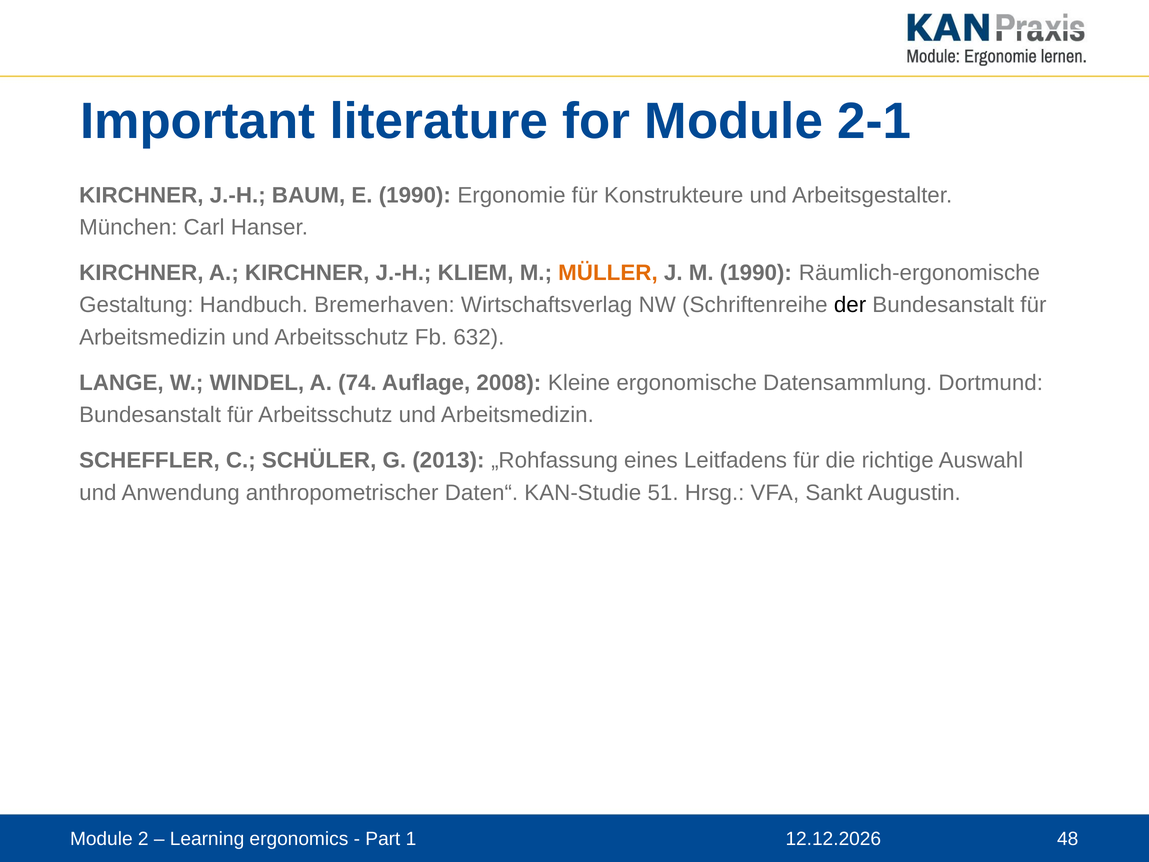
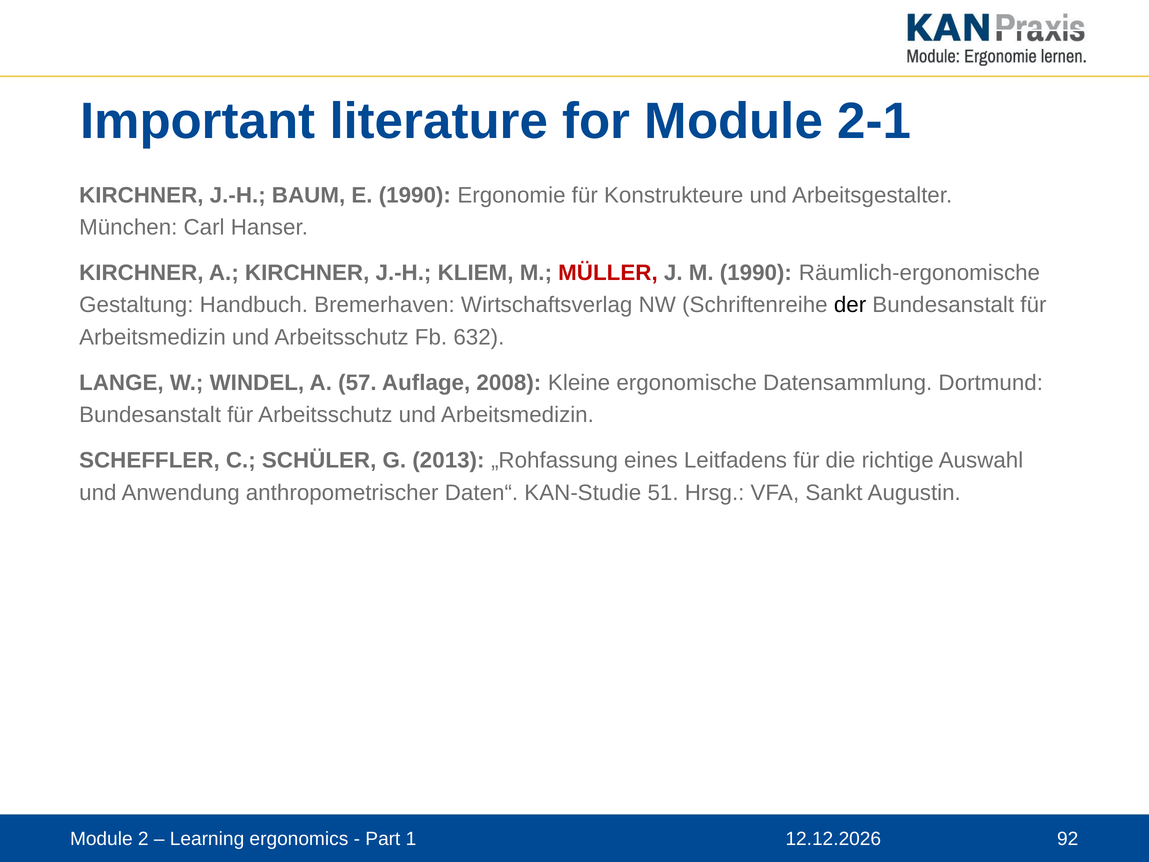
MÜLLER colour: orange -> red (608, 273)
74: 74 -> 57 (357, 383)
48: 48 -> 92 (1068, 839)
